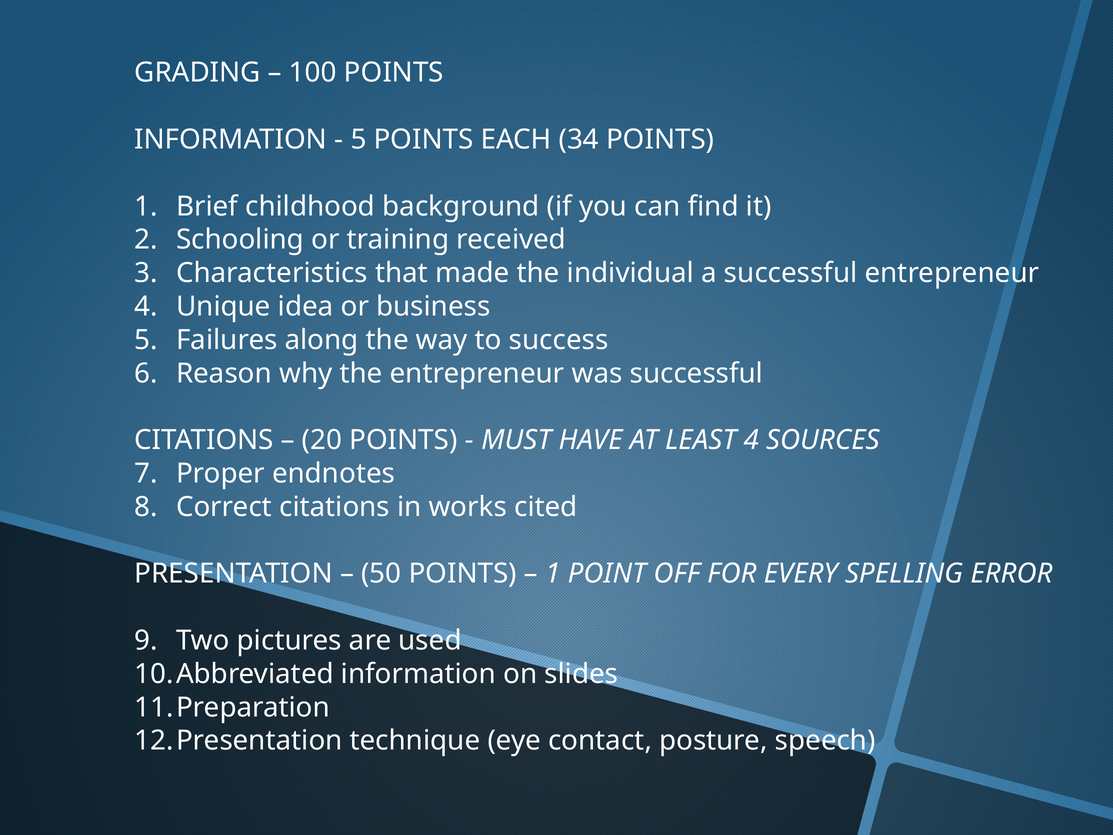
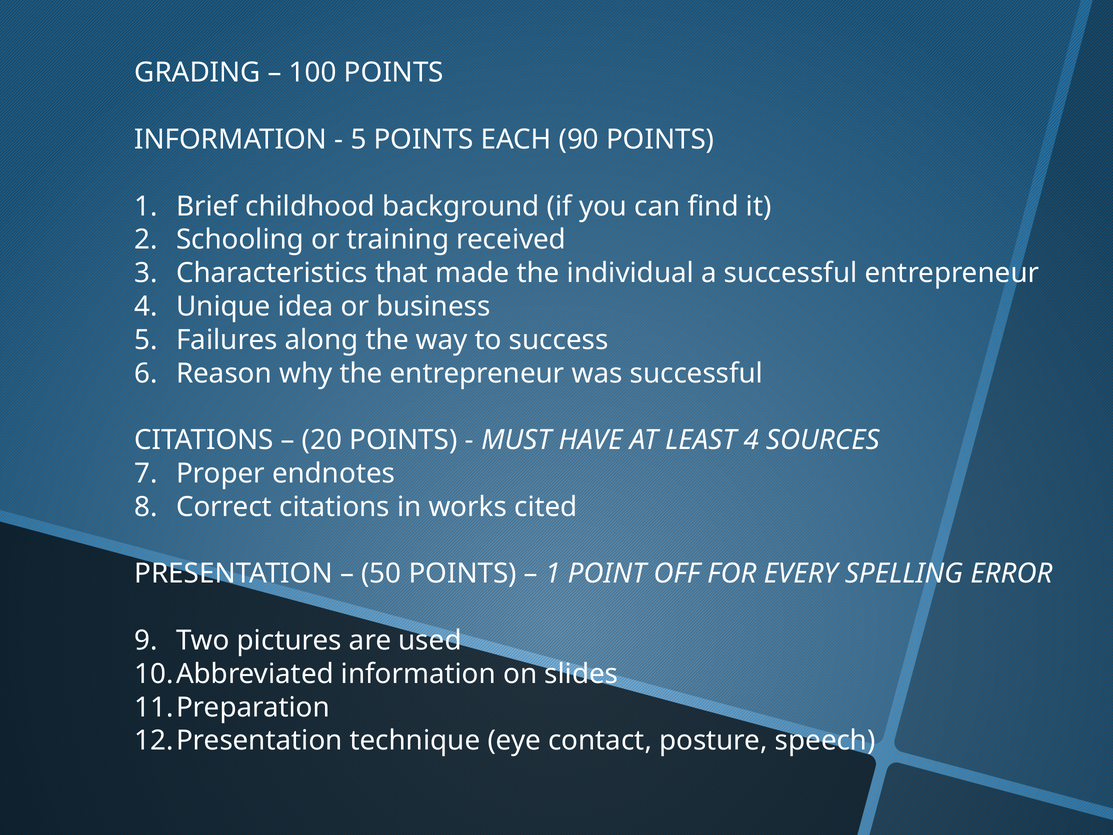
34: 34 -> 90 (579, 140)
